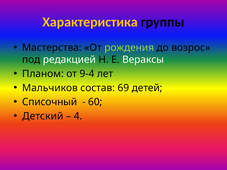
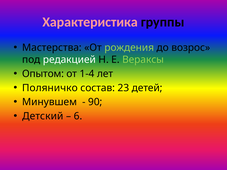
Характеристика colour: yellow -> pink (90, 22)
Вераксы colour: white -> light green (143, 60)
Планом: Планом -> Опытом (43, 74)
9-4: 9-4 -> 1-4 (87, 74)
Мальчиков: Мальчиков -> Поляничко (50, 88)
69: 69 -> 23 (123, 88)
Списочный: Списочный -> Минувшем (50, 102)
60: 60 -> 90 (95, 102)
4: 4 -> 6 (78, 116)
